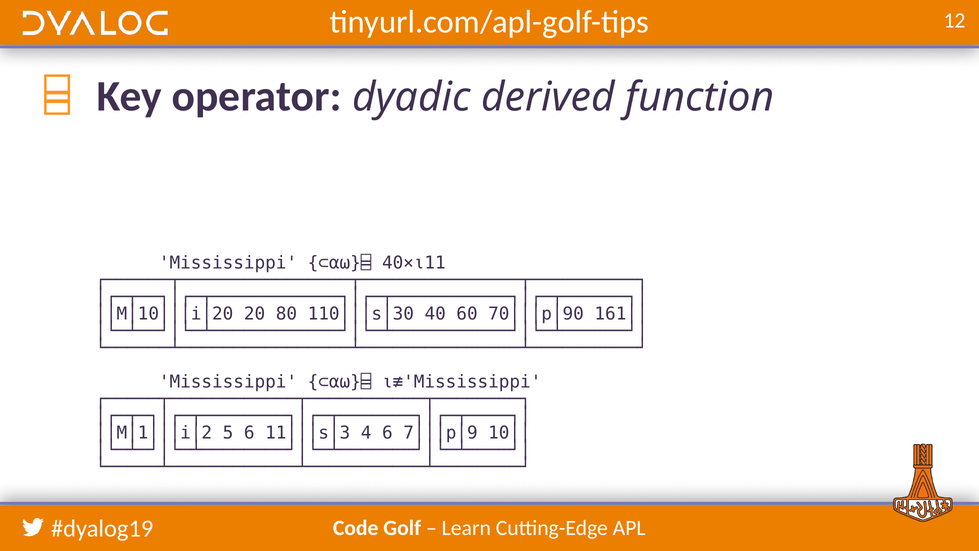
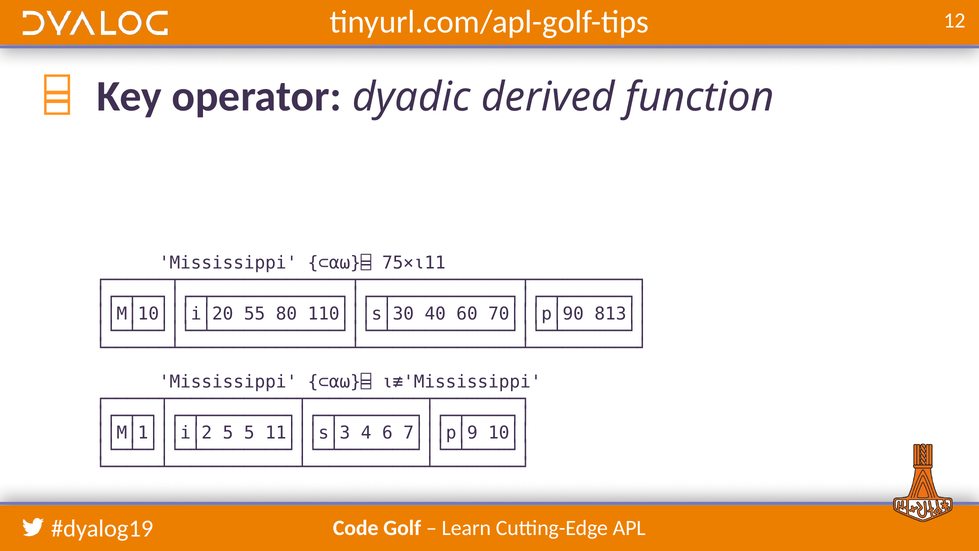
40×⍳11: 40×⍳11 -> 75×⍳11 (414, 263)
20: 20 -> 55 (255, 314)
161││: 161││ -> 813││ (621, 314)
5 6: 6 -> 5 (249, 433)
